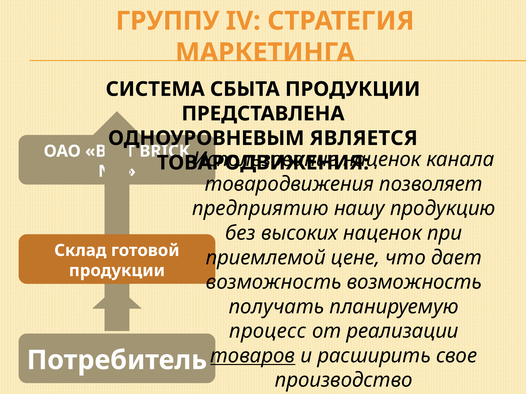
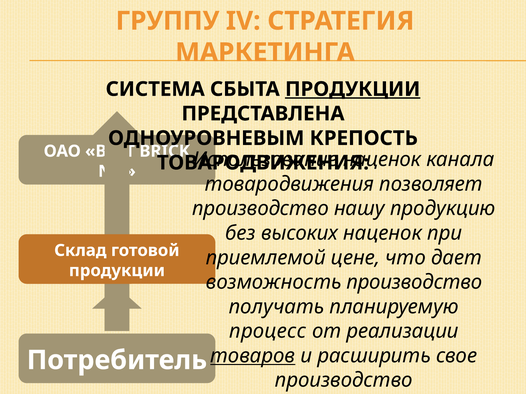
ПРОДУКЦИИ underline: none -> present (353, 89)
ЯВЛЯЕТСЯ: ЯВЛЯЕТСЯ -> КРЕПОСТЬ (364, 138)
предприятию: предприятию -> производство (260, 209)
возможность возможность: возможность -> производство (414, 282)
